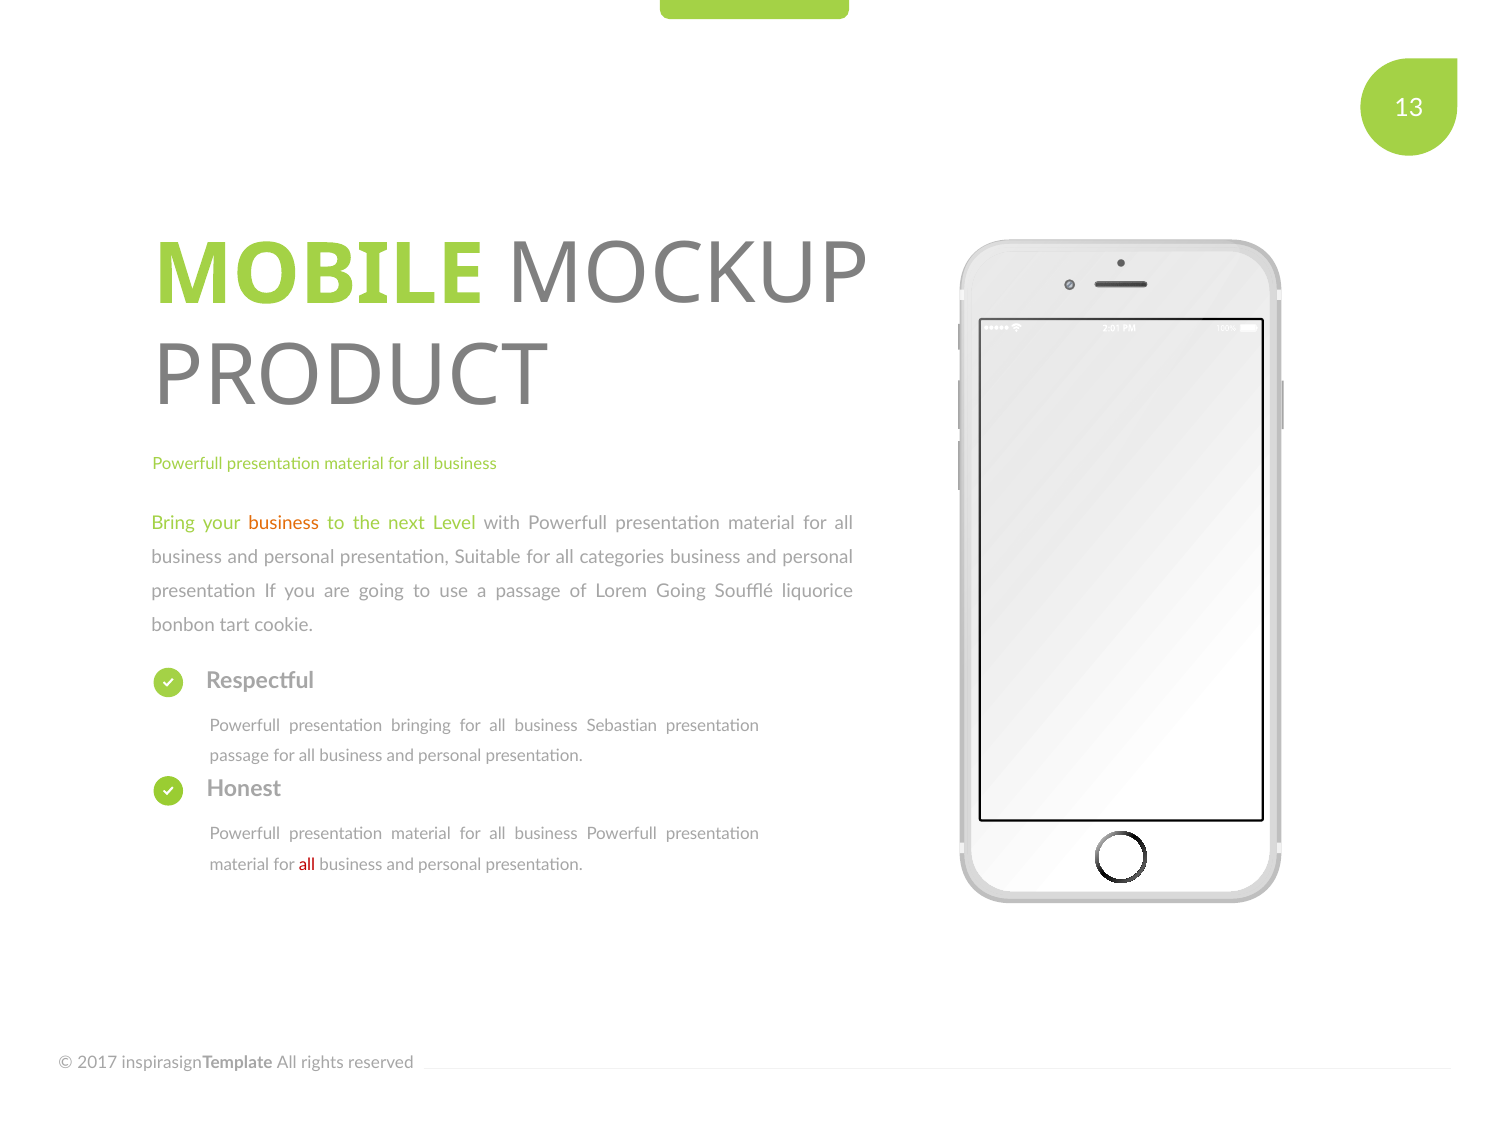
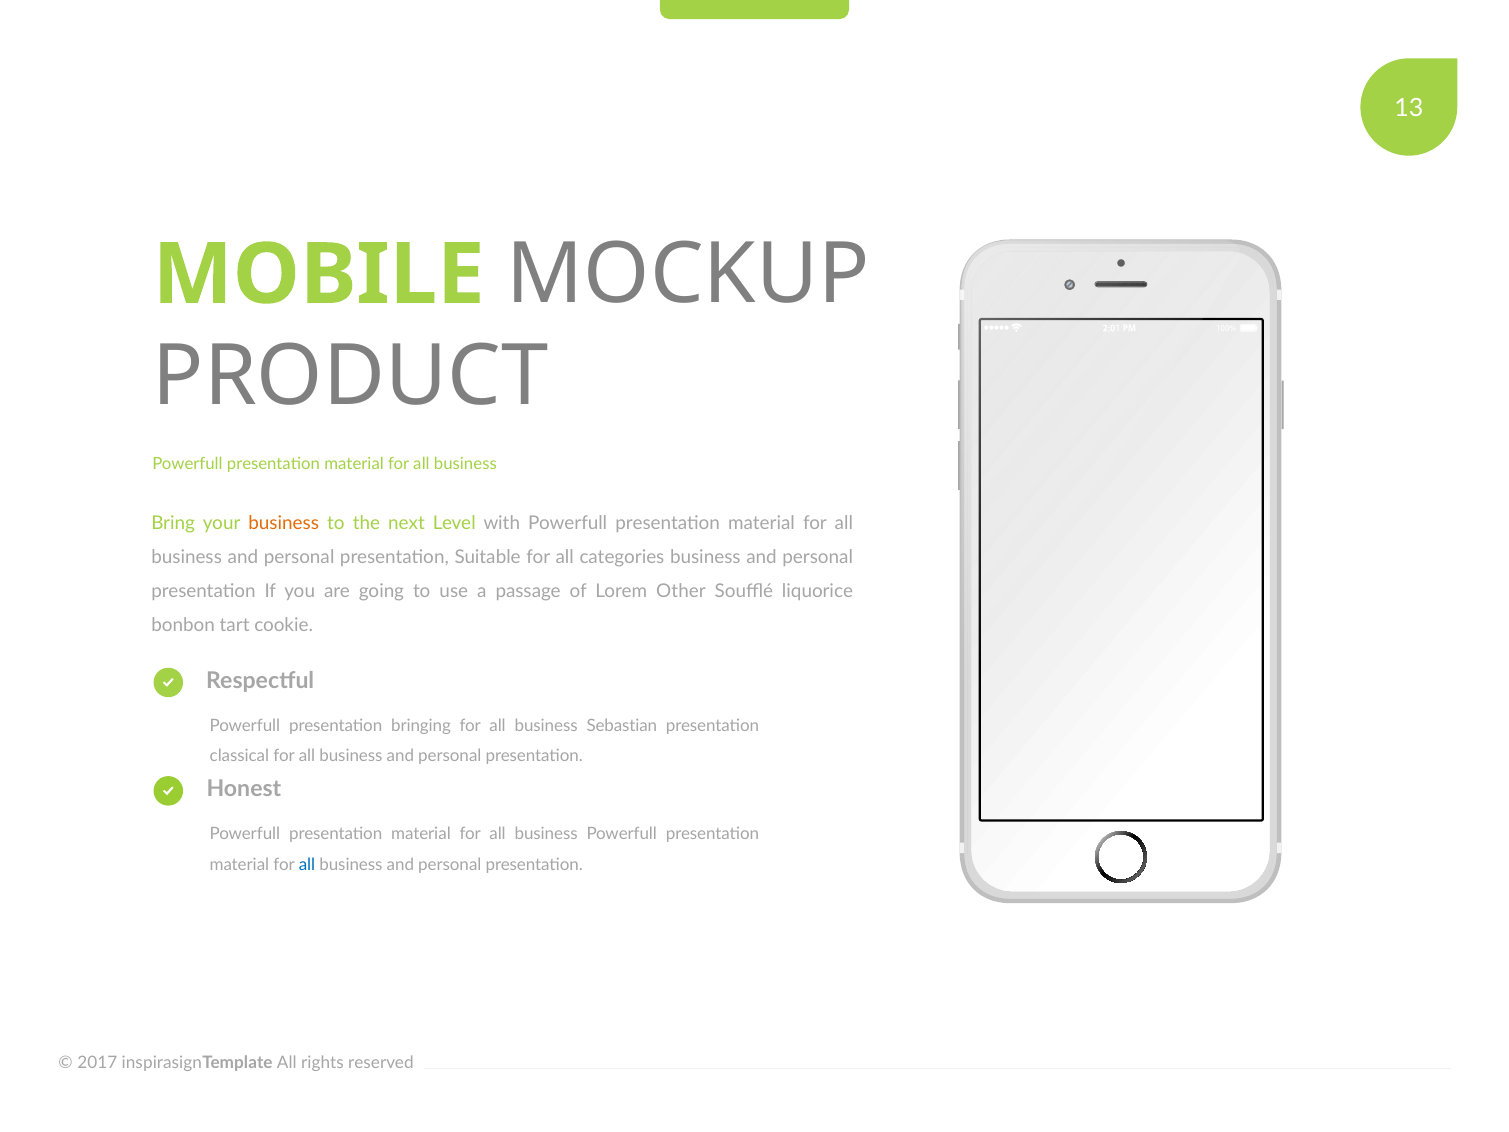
Lorem Going: Going -> Other (681, 591)
passage: passage -> classical (239, 756)
all colour: red -> blue (307, 864)
